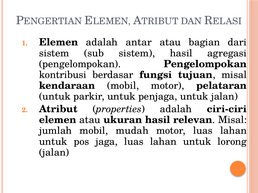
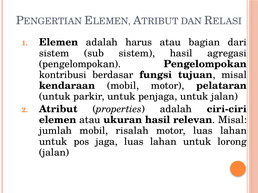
antar: antar -> harus (139, 42)
mudah: mudah -> risalah (132, 131)
